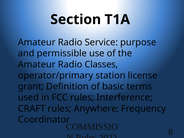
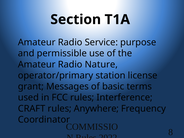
Classes: Classes -> Nature (101, 64)
Definition: Definition -> Messages (67, 86)
